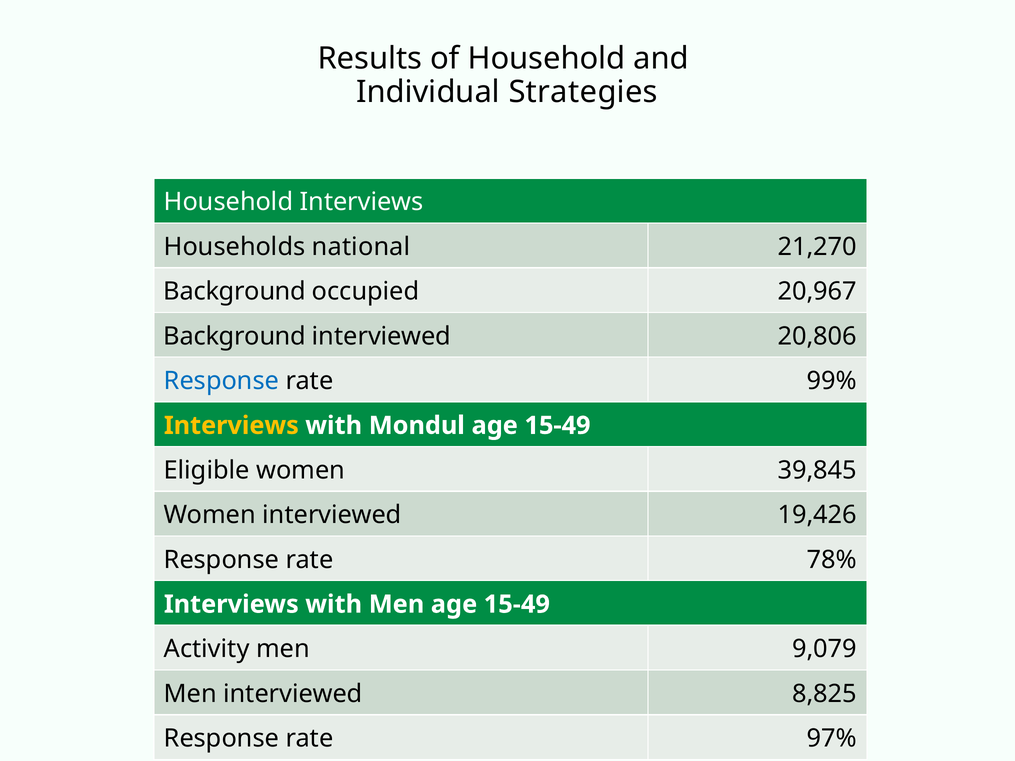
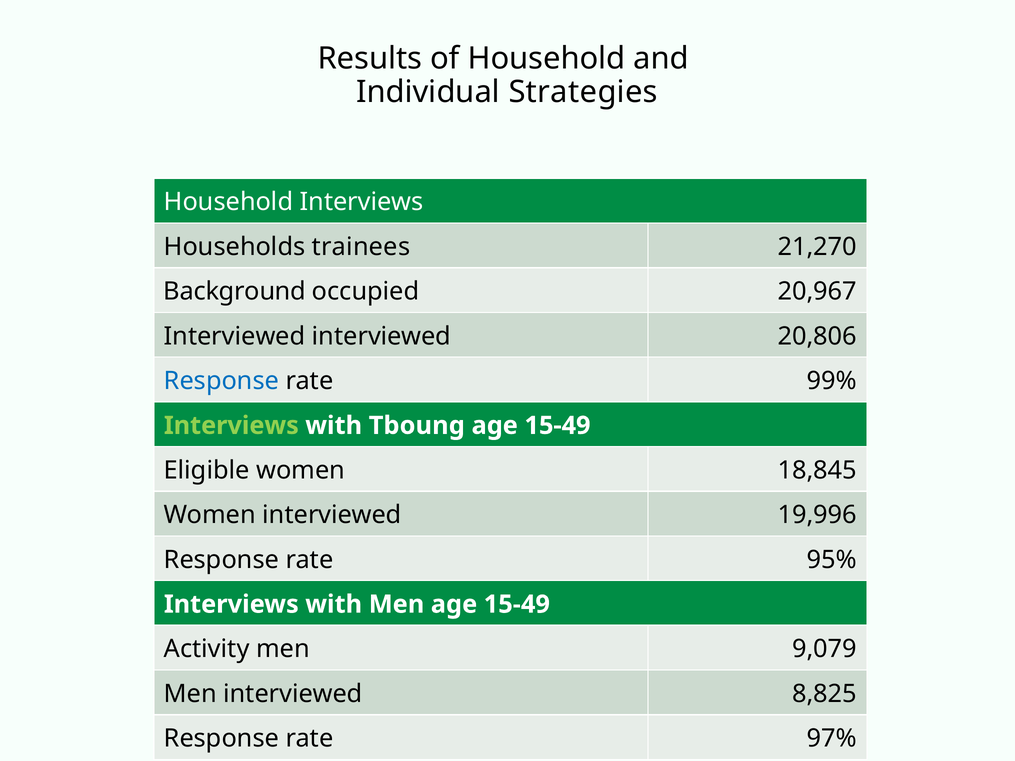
national: national -> trainees (361, 247)
Background: Background -> Interviewed (235, 336)
Interviews colour: yellow -> light green (231, 426)
Mondul: Mondul -> Tboung (417, 426)
39,845: 39,845 -> 18,845 (817, 470)
19,426: 19,426 -> 19,996 (817, 515)
78%: 78% -> 95% (832, 560)
